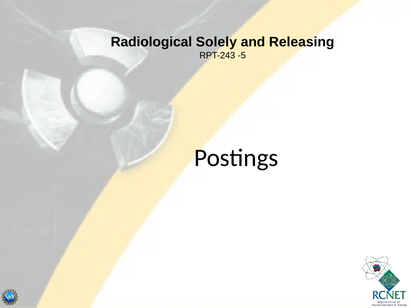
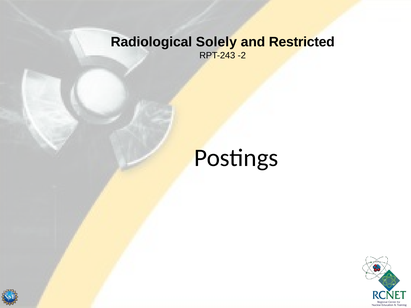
Releasing: Releasing -> Restricted (302, 42)
-5: -5 -> -2 (242, 55)
